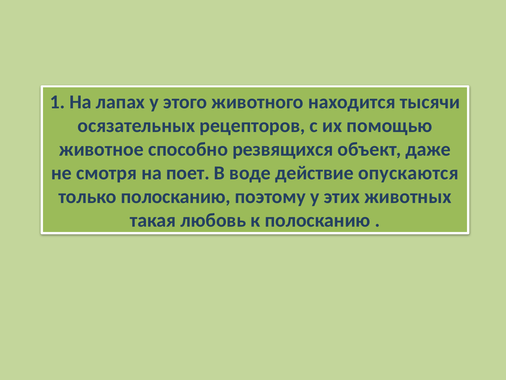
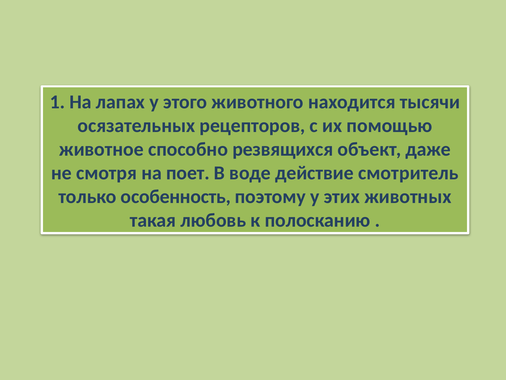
опускаются: опускаются -> смотритель (408, 173)
только полосканию: полосканию -> особенность (176, 196)
